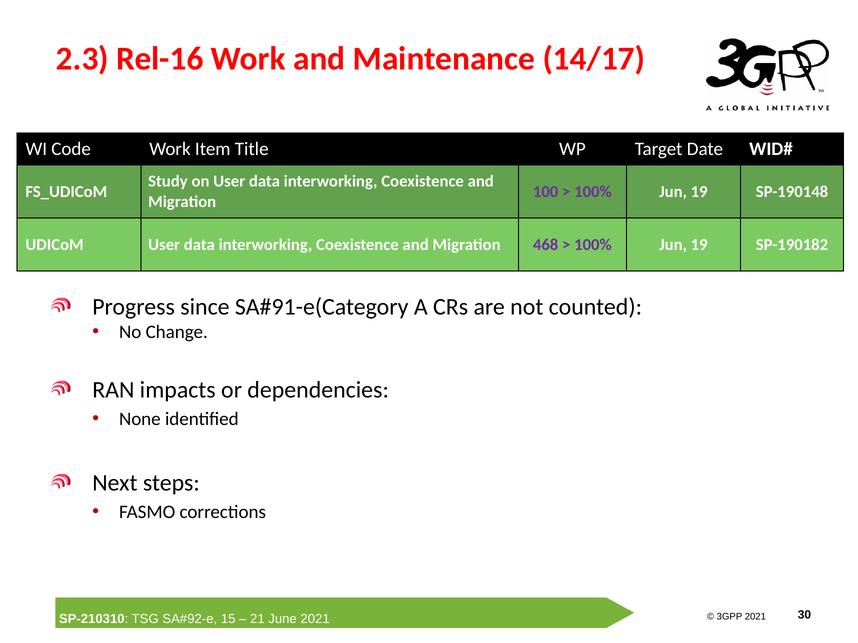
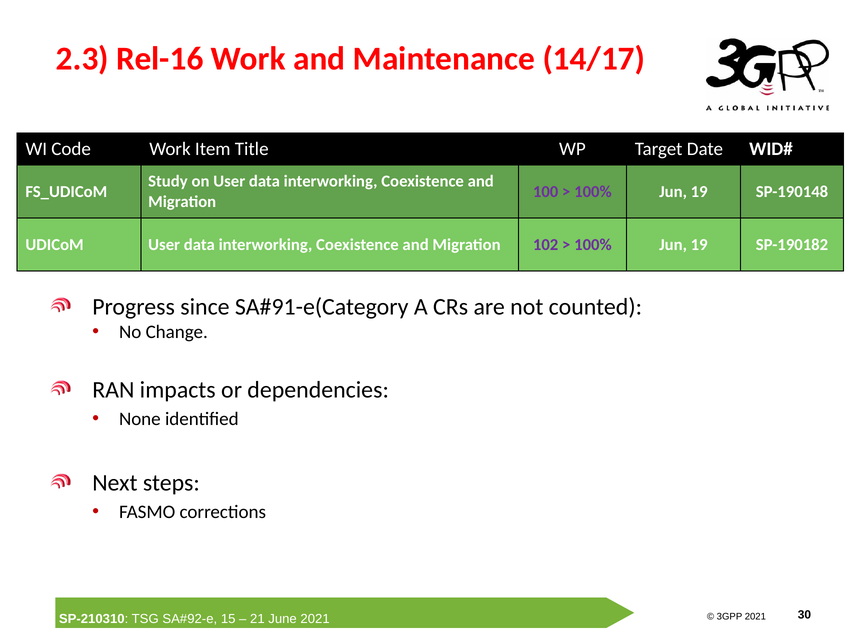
468: 468 -> 102 (546, 245)
